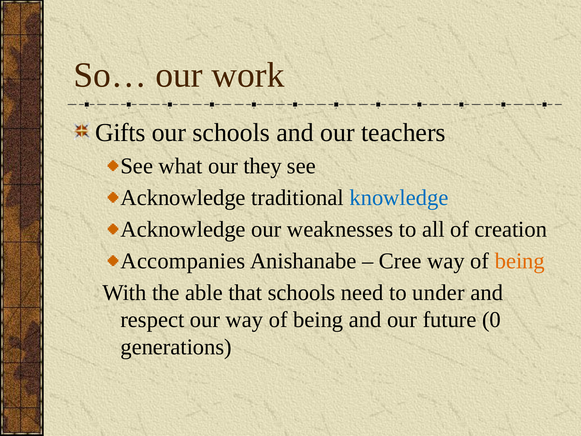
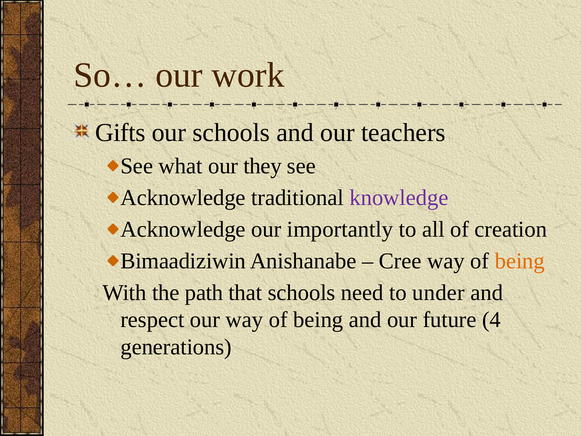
knowledge colour: blue -> purple (399, 197)
weaknesses: weaknesses -> importantly (340, 229)
Accompanies: Accompanies -> Bimaadiziwin (183, 261)
able: able -> path (204, 292)
0: 0 -> 4 (492, 320)
